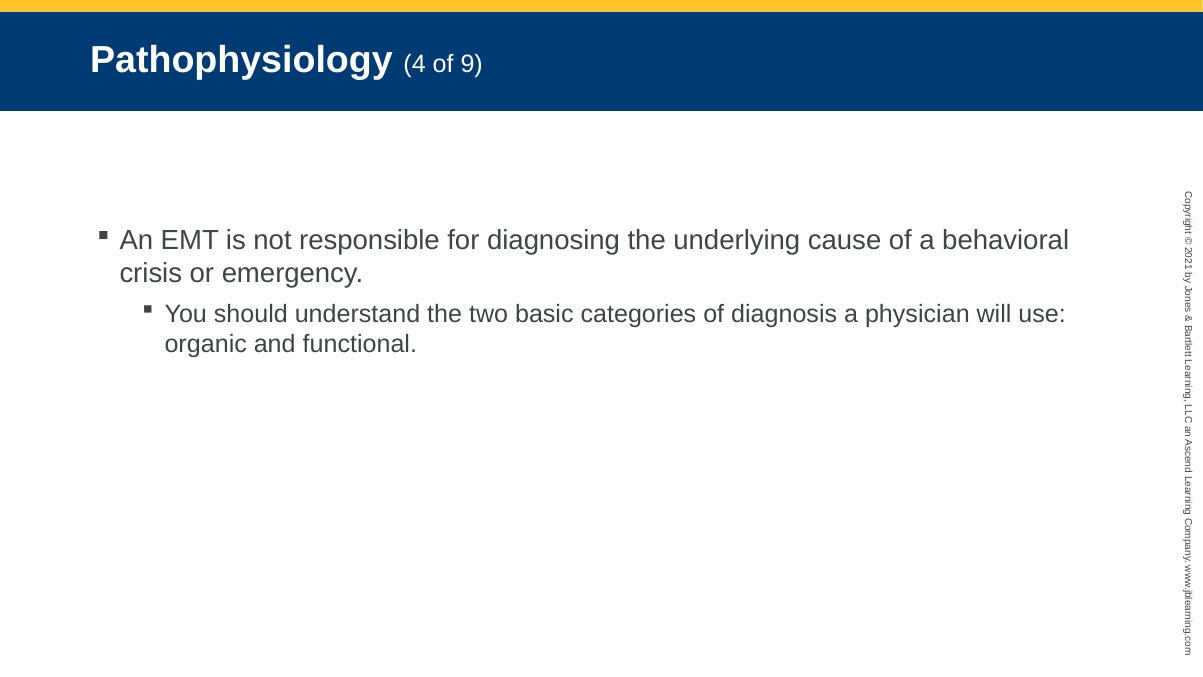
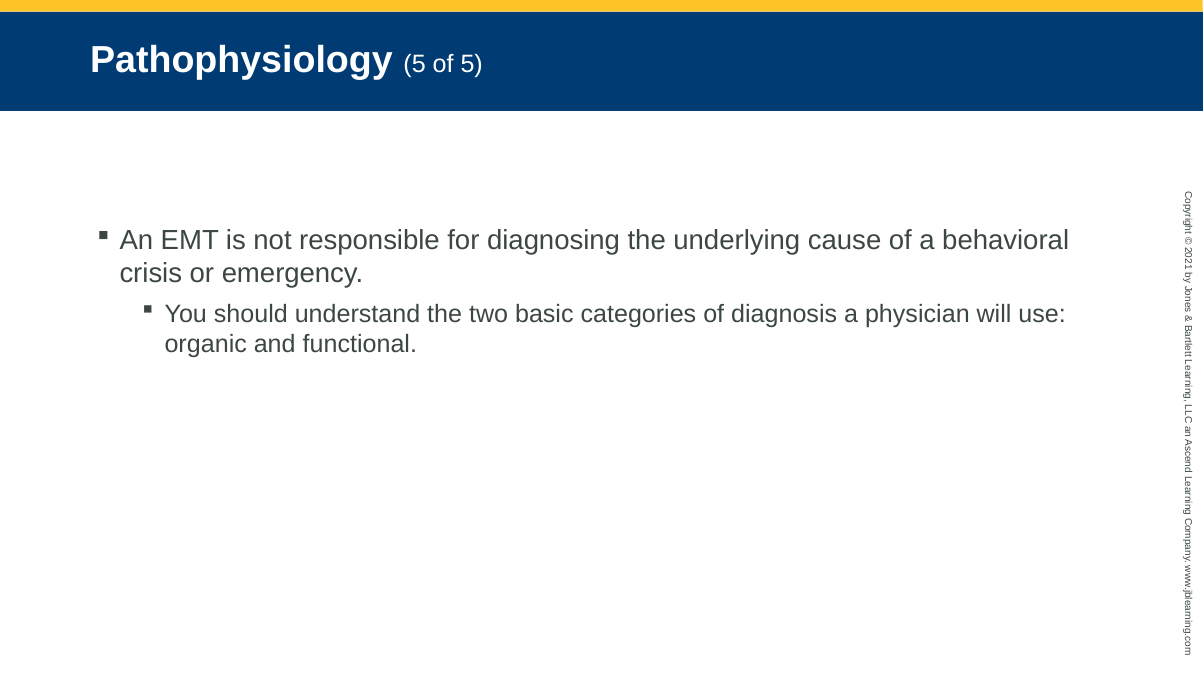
Pathophysiology 4: 4 -> 5 (415, 65)
of 9: 9 -> 5 (472, 65)
